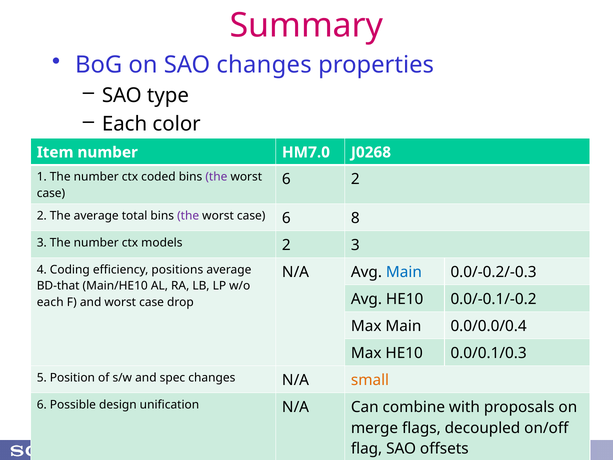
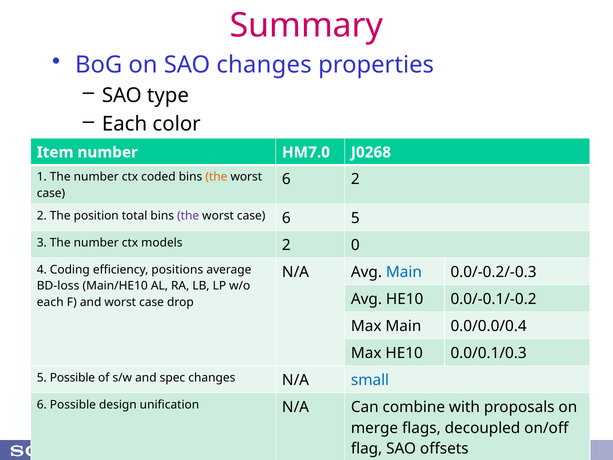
the colour: purple -> orange (216, 177)
The average: average -> position (96, 215)
6 8: 8 -> 5 (355, 218)
2 3: 3 -> 0 (355, 245)
BD-that: BD-that -> BD-loss (58, 286)
5 Position: Position -> Possible (72, 378)
small colour: orange -> blue (370, 380)
